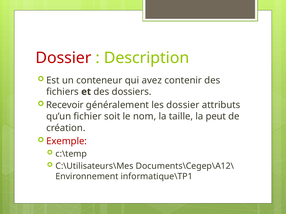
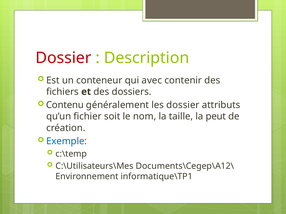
avez: avez -> avec (152, 81)
Recevoir: Recevoir -> Contenu (65, 105)
Exemple colour: red -> blue (67, 142)
